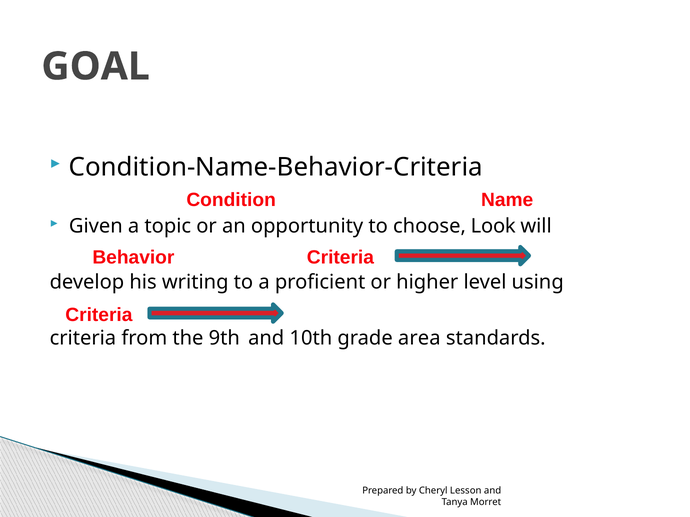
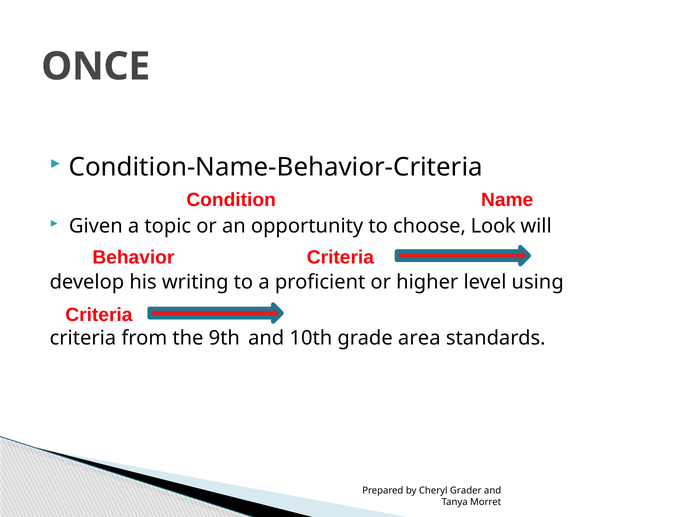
GOAL: GOAL -> ONCE (96, 67)
Lesson: Lesson -> Grader (466, 491)
